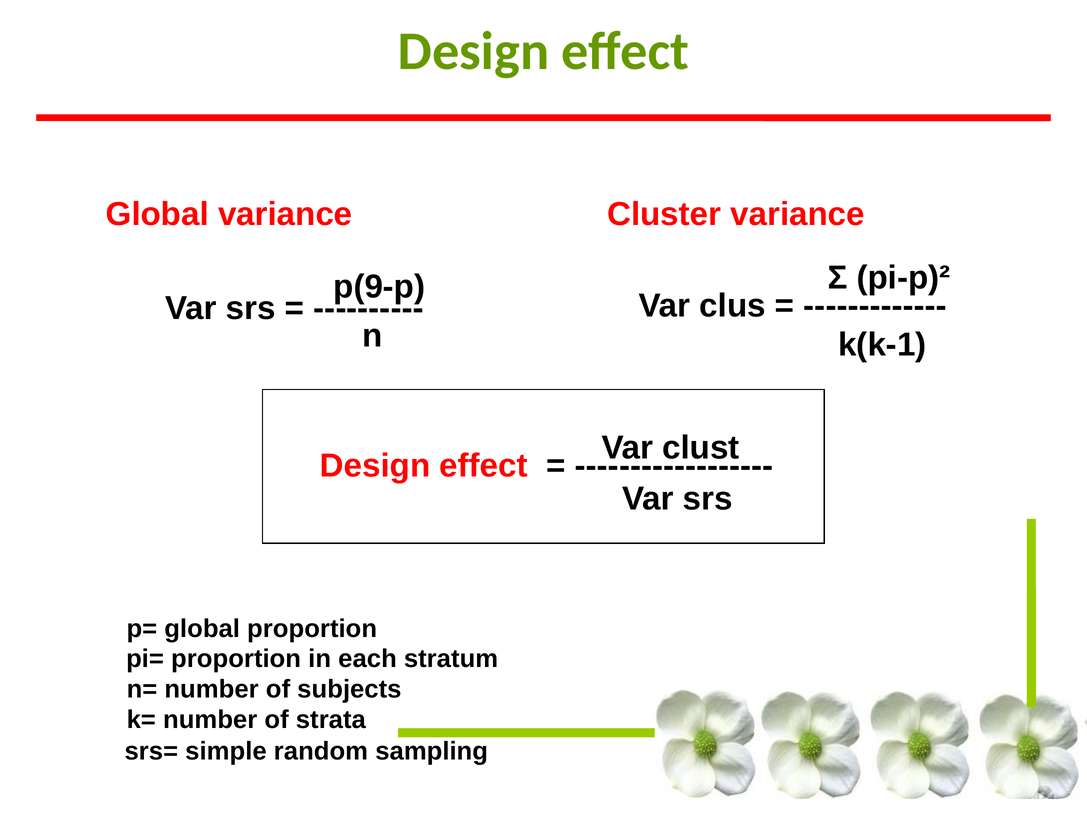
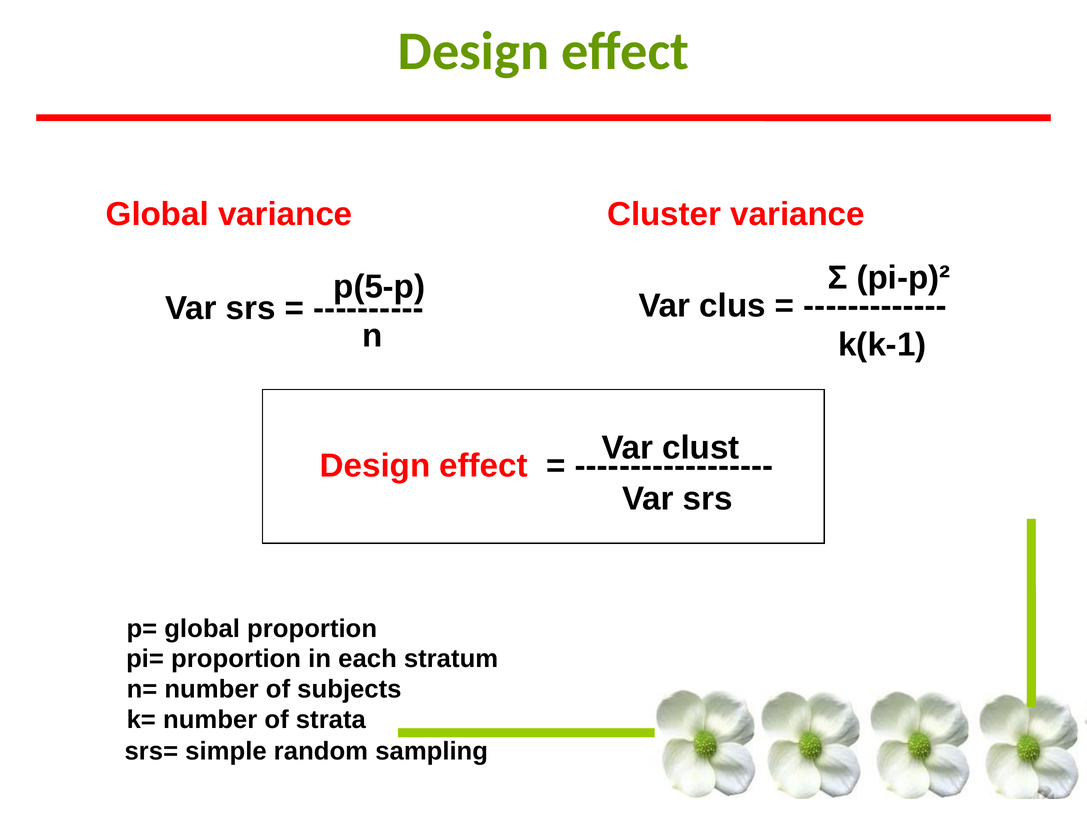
p(9-p: p(9-p -> p(5-p (379, 287)
